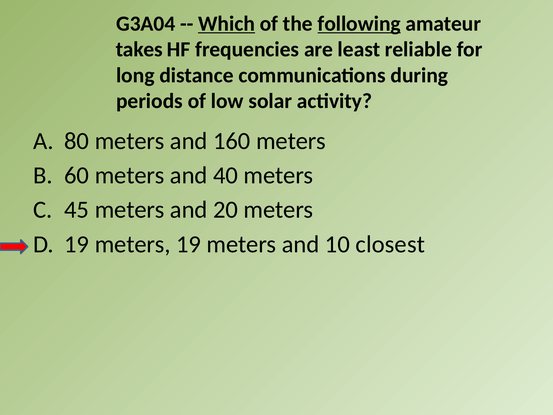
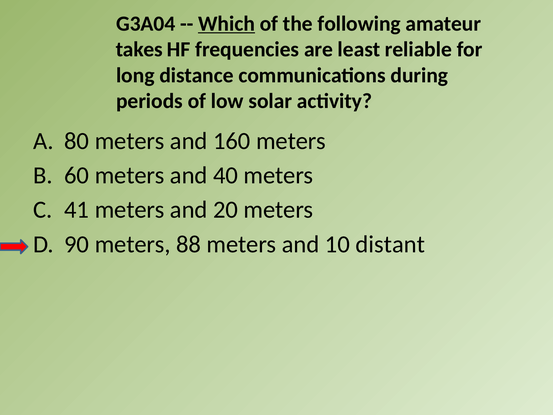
following underline: present -> none (359, 24)
45: 45 -> 41 (77, 210)
19: 19 -> 90 (77, 244)
meters 19: 19 -> 88 (189, 244)
closest: closest -> distant (390, 244)
